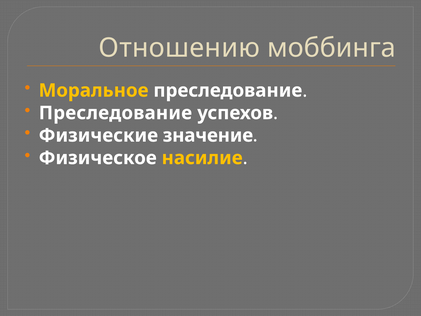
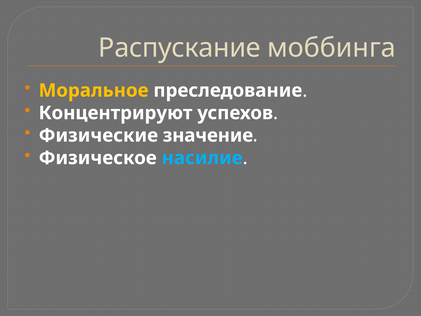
Отношению: Отношению -> Распускание (180, 48)
Преследование: Преследование -> Концентрируют (116, 113)
насилие colour: yellow -> light blue (202, 158)
